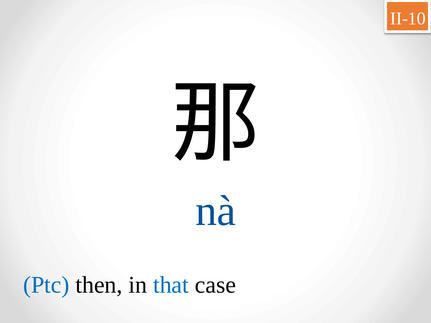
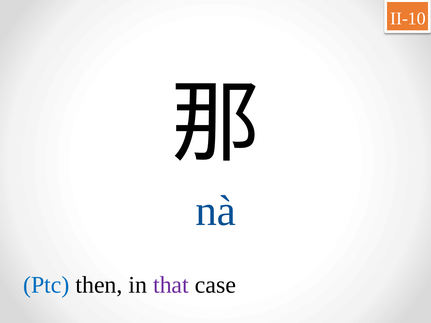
that colour: blue -> purple (171, 285)
